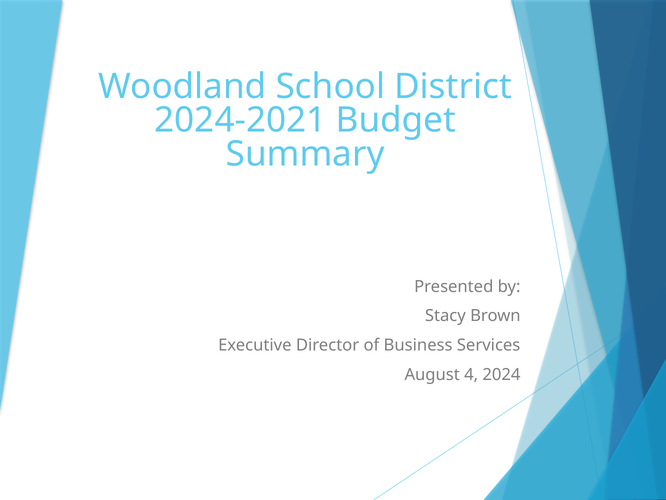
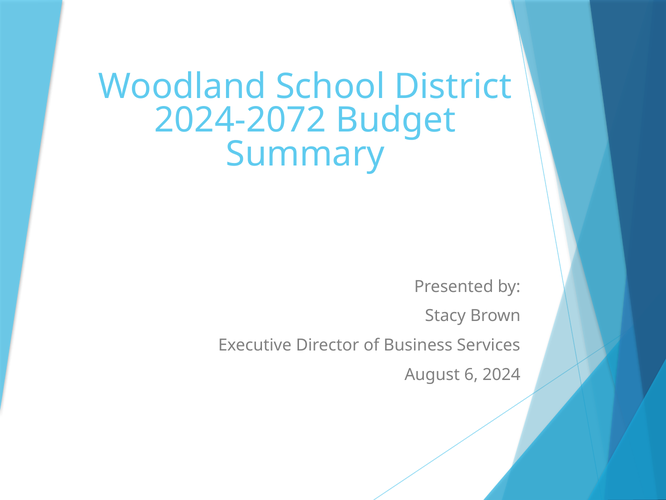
2024-2021: 2024-2021 -> 2024-2072 (240, 120)
4: 4 -> 6 (471, 374)
